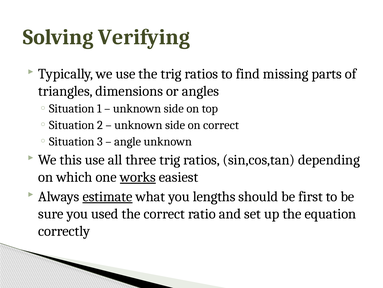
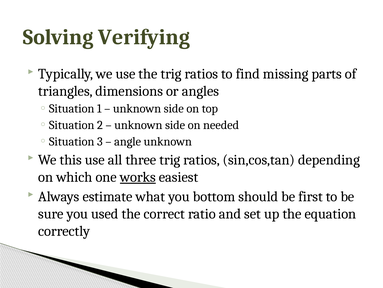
on correct: correct -> needed (221, 125)
estimate underline: present -> none (107, 196)
lengths: lengths -> bottom (214, 196)
